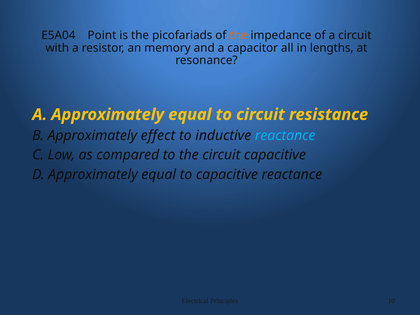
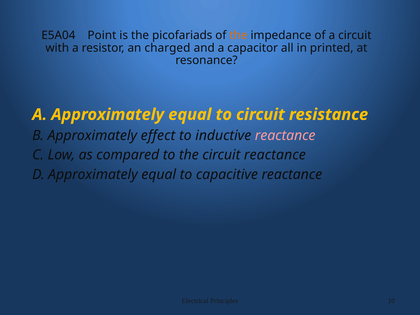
memory: memory -> charged (167, 48)
lengths: lengths -> printed (332, 48)
reactance colour: light blue -> pink (285, 135)
circuit capacitive: capacitive -> reactance (275, 155)
